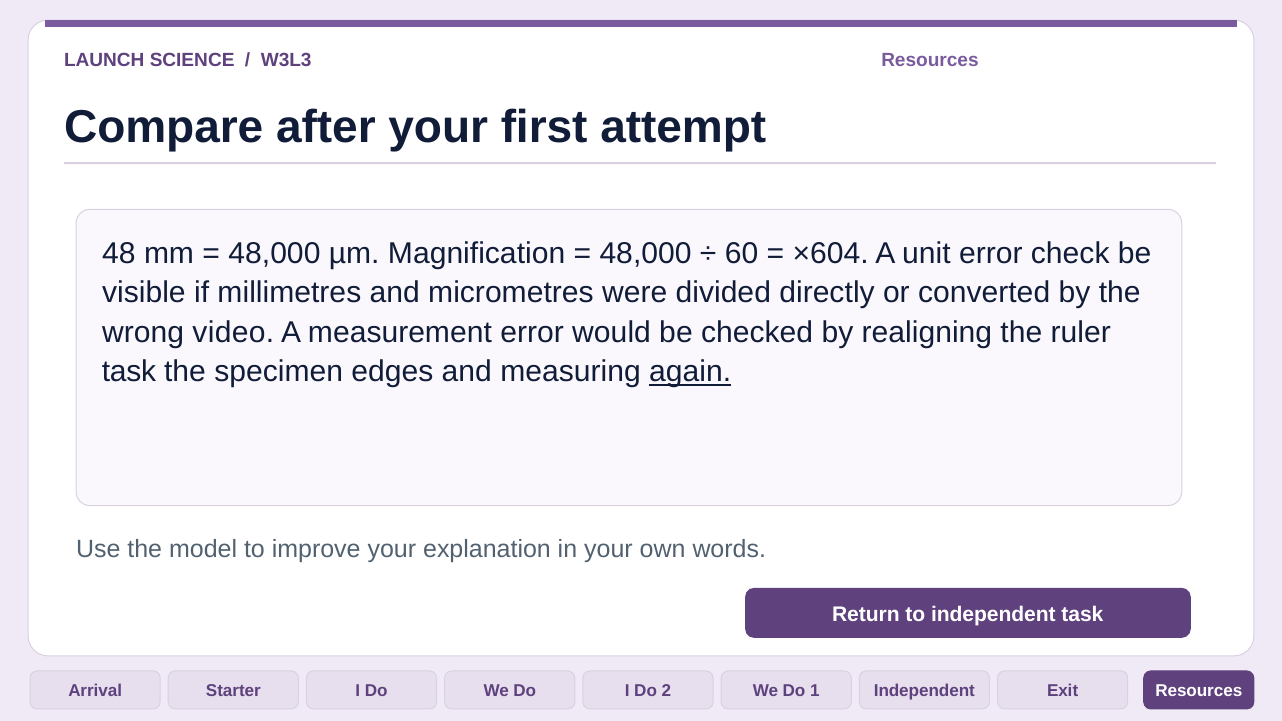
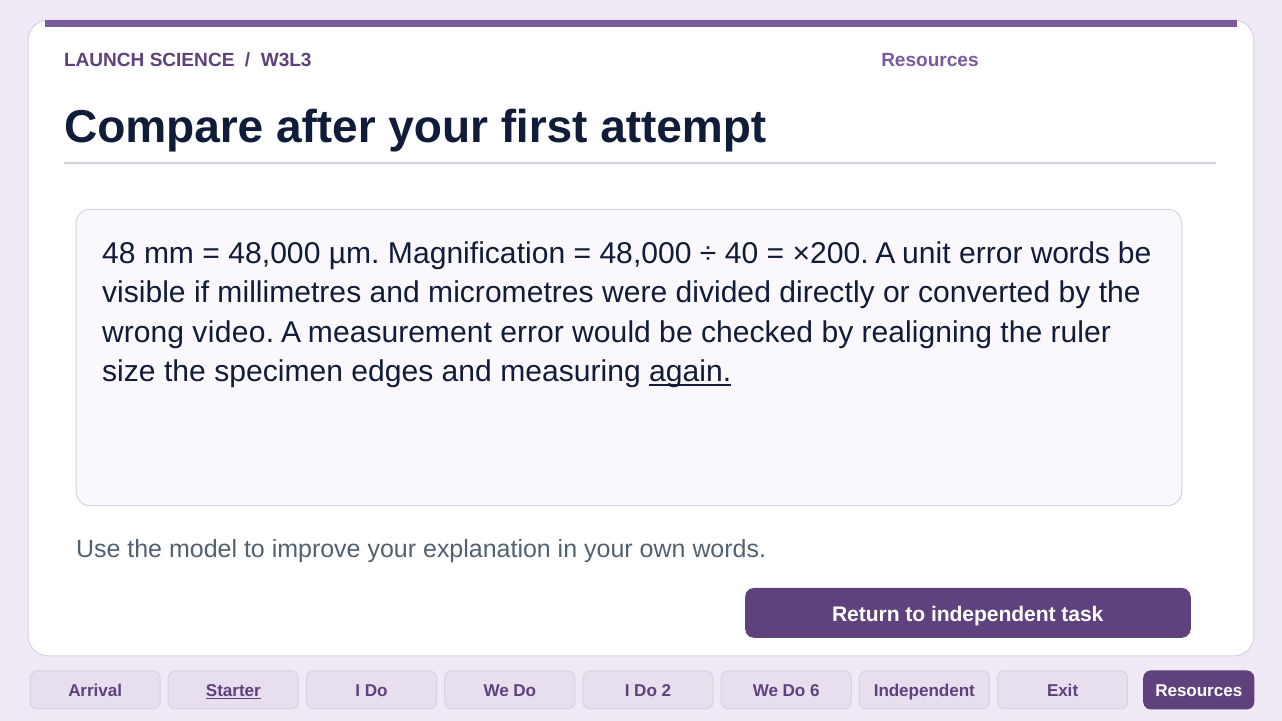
60: 60 -> 40 (742, 253)
×604: ×604 -> ×200 (831, 253)
error check: check -> words (1070, 253)
task: task -> size (129, 372)
Starter underline: none -> present (233, 691)
1: 1 -> 6 (815, 691)
